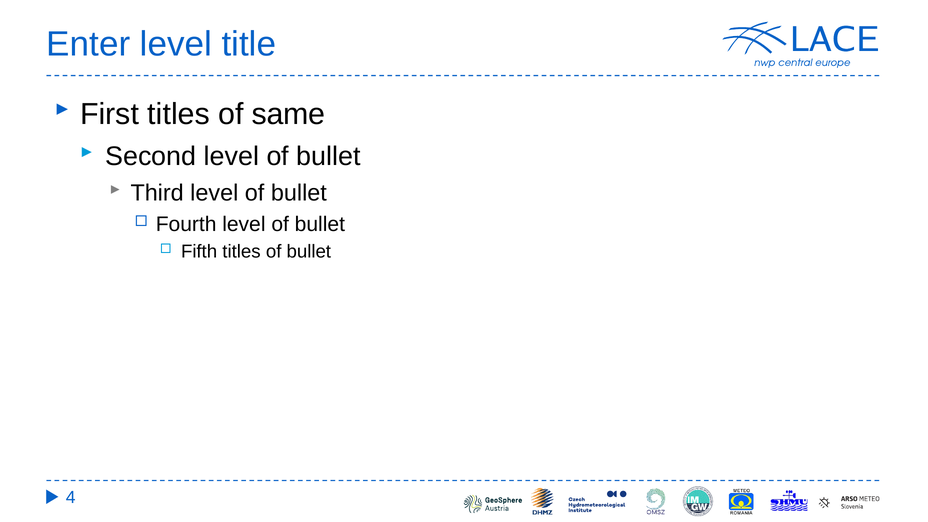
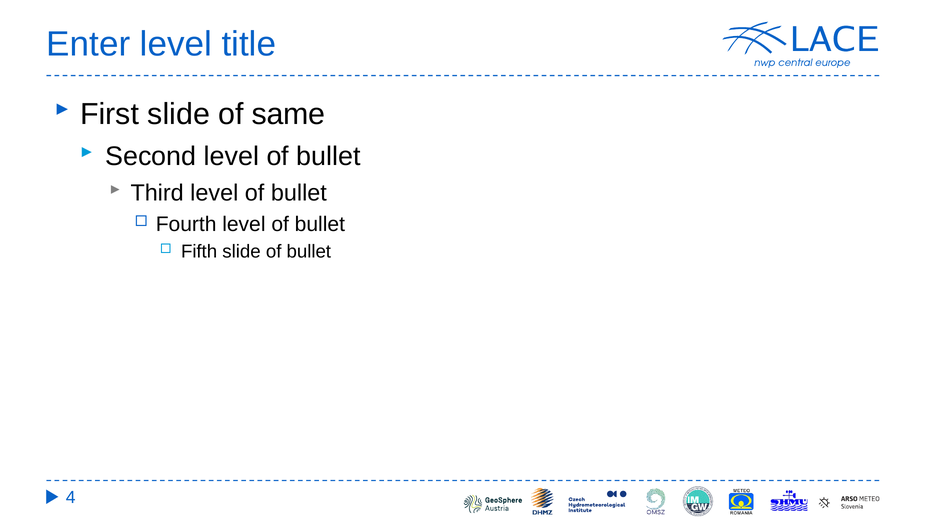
First titles: titles -> slide (179, 114)
Fifth titles: titles -> slide (242, 252)
